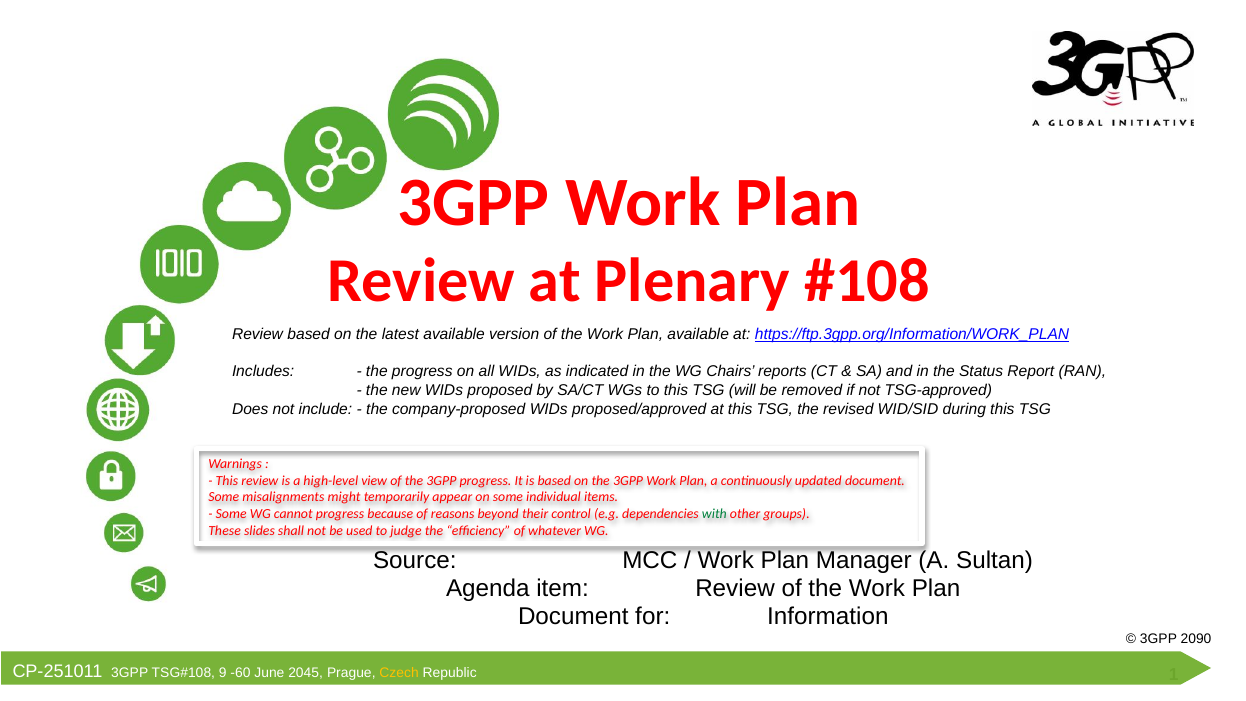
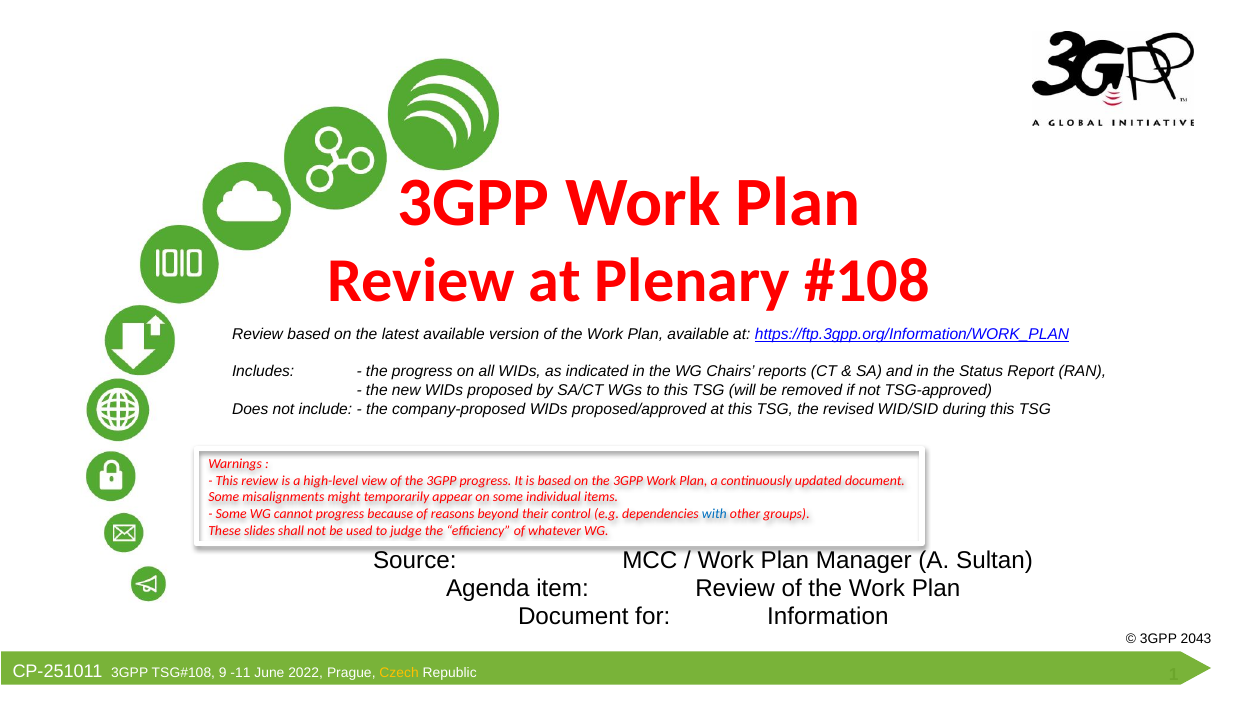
with colour: green -> blue (714, 514)
2090: 2090 -> 2043 (1196, 639)
-60: -60 -> -11 (240, 673)
2045: 2045 -> 2022 (306, 673)
